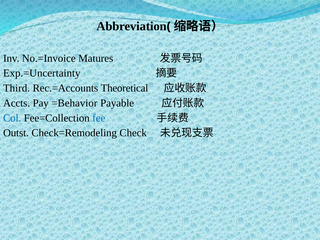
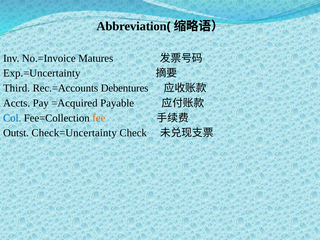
Theoretical: Theoretical -> Debentures (125, 88)
=Behavior: =Behavior -> =Acquired (74, 103)
fee colour: blue -> orange (99, 118)
Check=Remodeling: Check=Remodeling -> Check=Uncertainty (74, 133)
